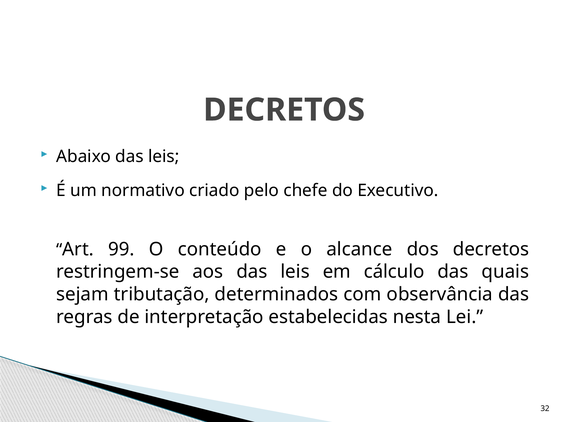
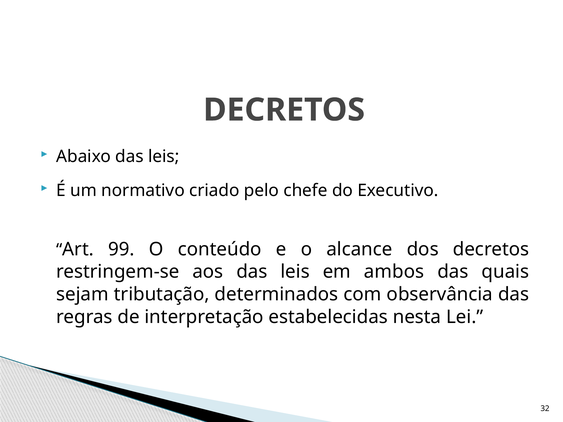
cálculo: cálculo -> ambos (394, 272)
